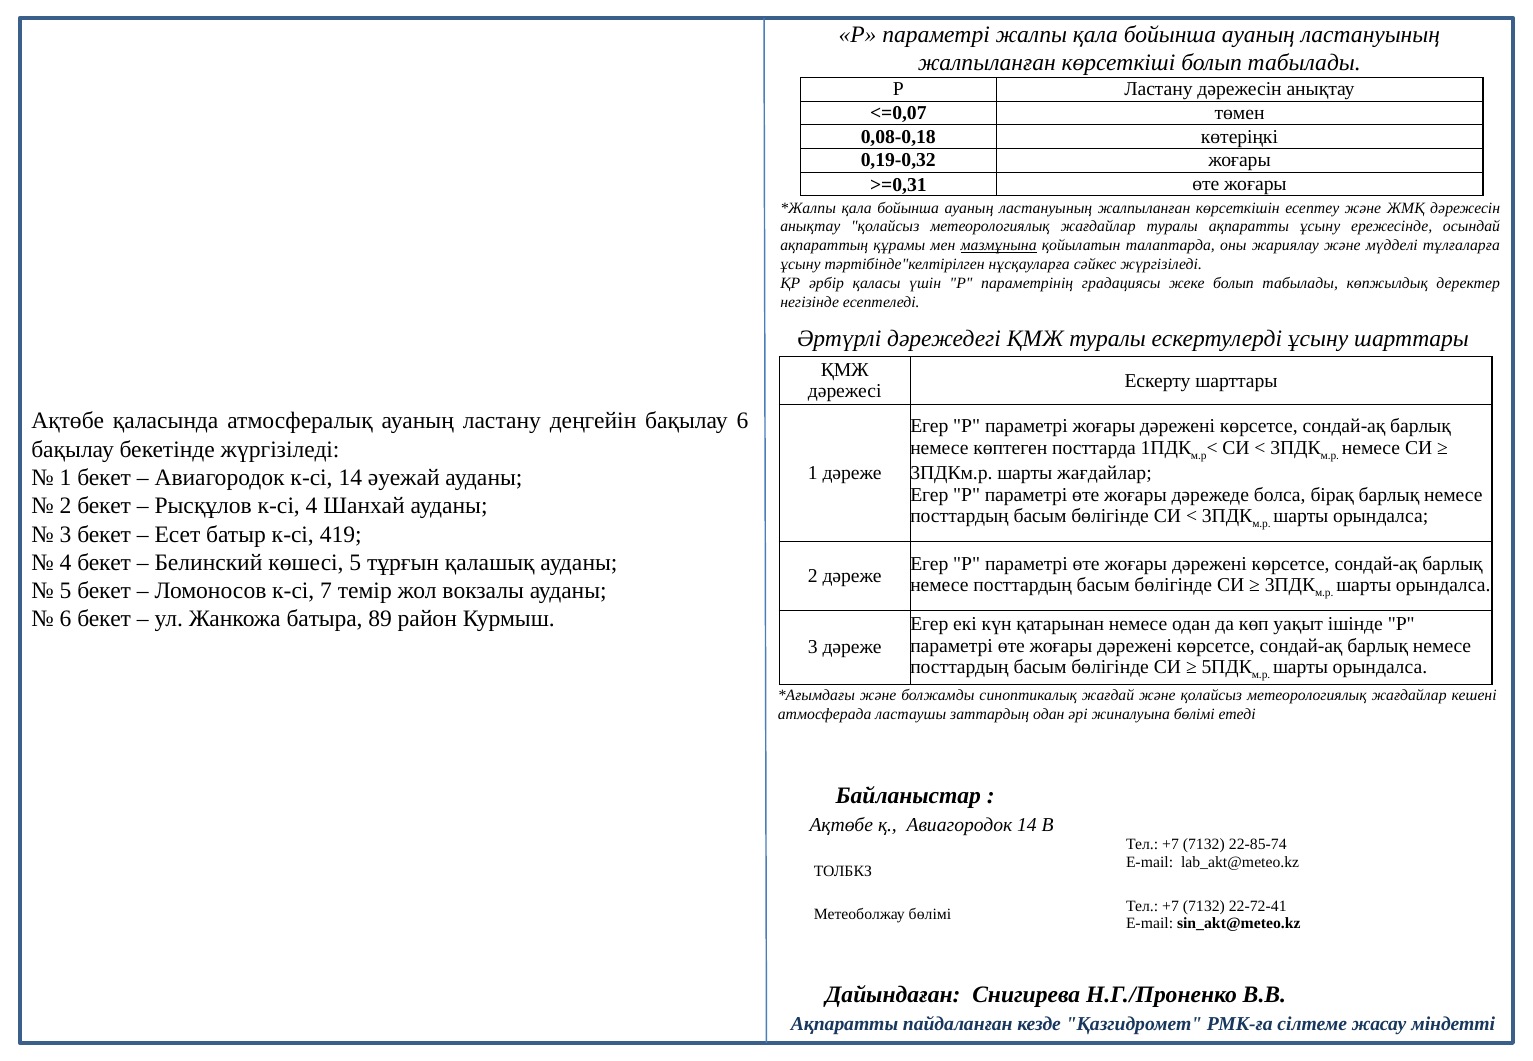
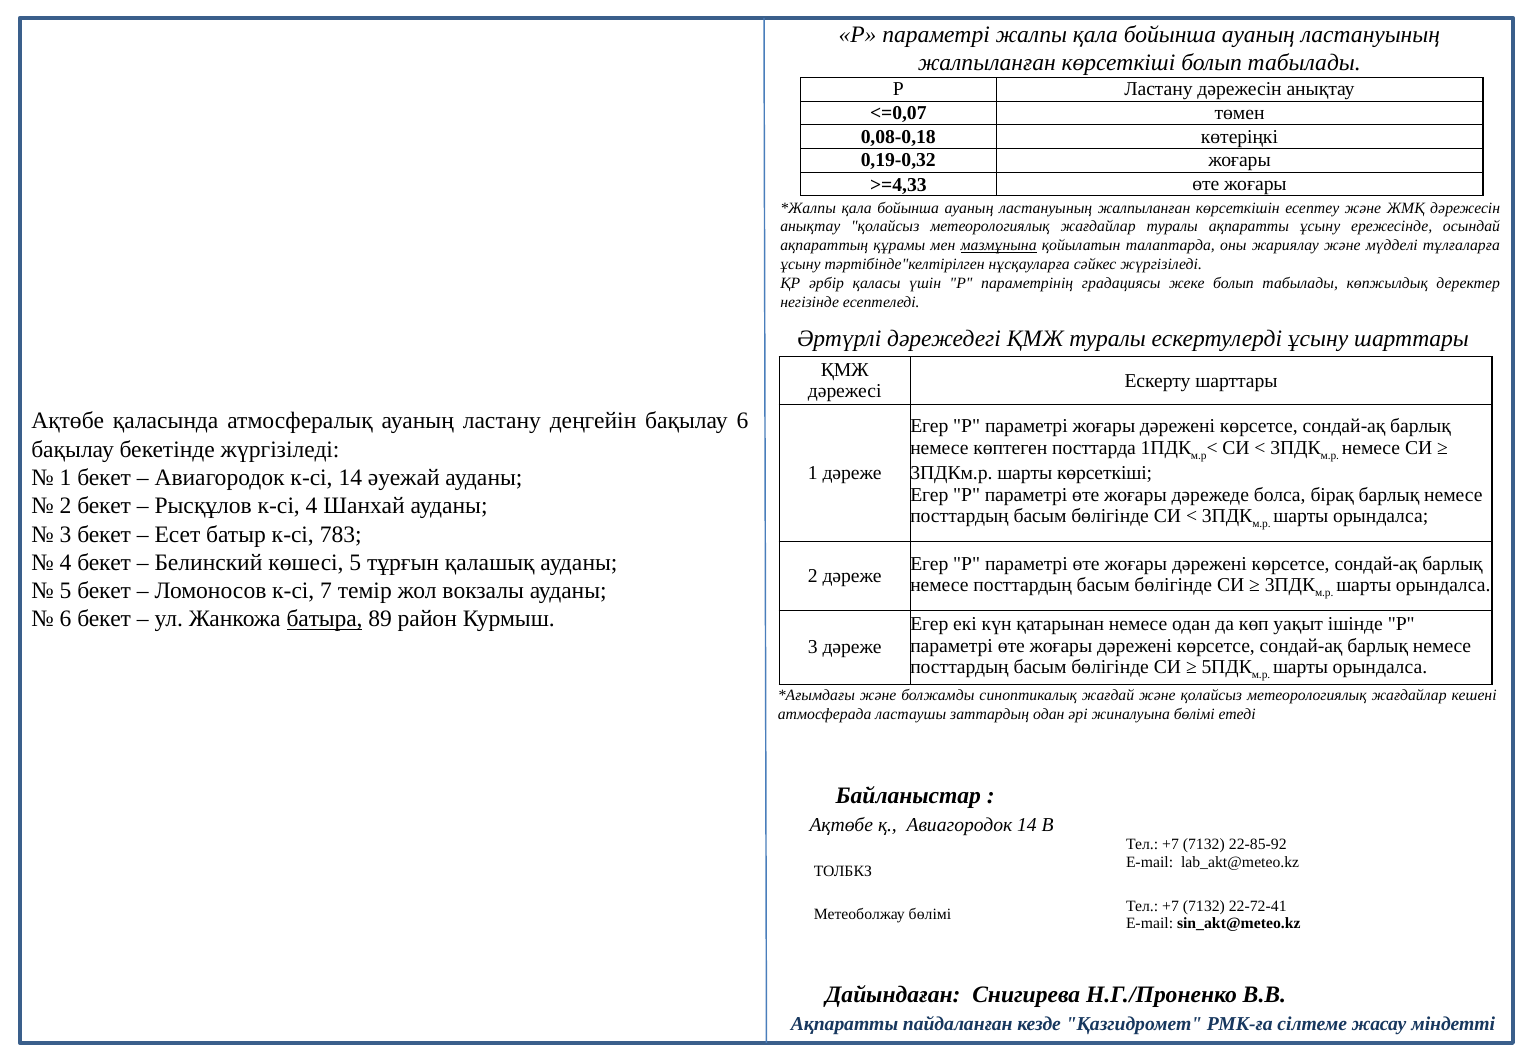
>=0,31: >=0,31 -> >=4,33 (898, 185)
шарты жағдайлар: жағдайлар -> көрсеткіші (1105, 473)
419: 419 -> 783 (341, 534)
батыра underline: none -> present (325, 619)
22-85-74: 22-85-74 -> 22-85-92 (1258, 845)
